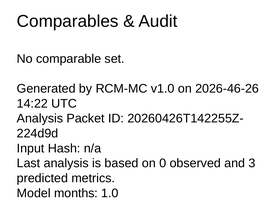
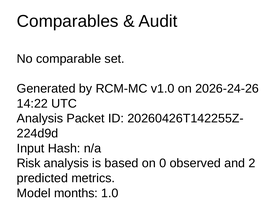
2026-46-26: 2026-46-26 -> 2026-24-26 (227, 89)
Last: Last -> Risk (29, 163)
3: 3 -> 2 (252, 163)
